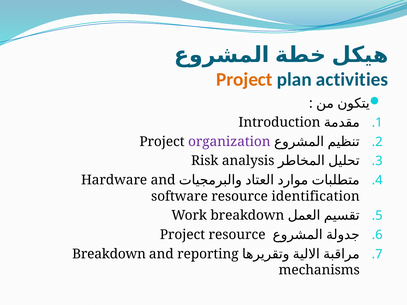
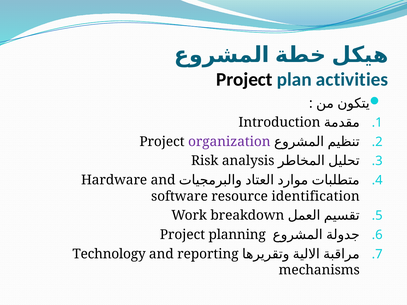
Project colour: orange -> black (244, 79)
Project resource: resource -> planning (237, 235)
Breakdown: Breakdown -> Technology (109, 254)
